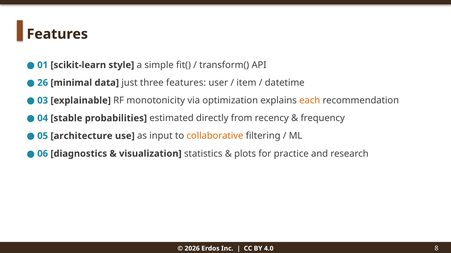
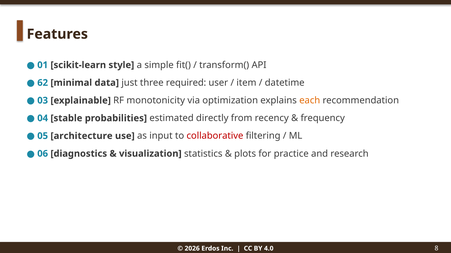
26: 26 -> 62 (43, 83)
three features: features -> required (186, 83)
collaborative colour: orange -> red (215, 136)
